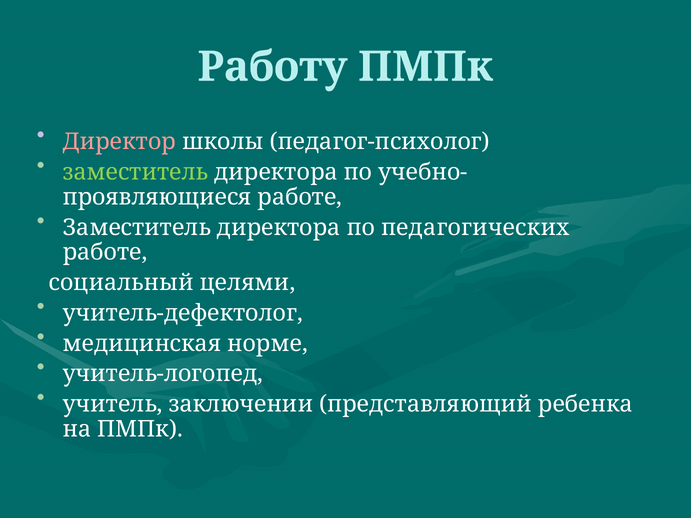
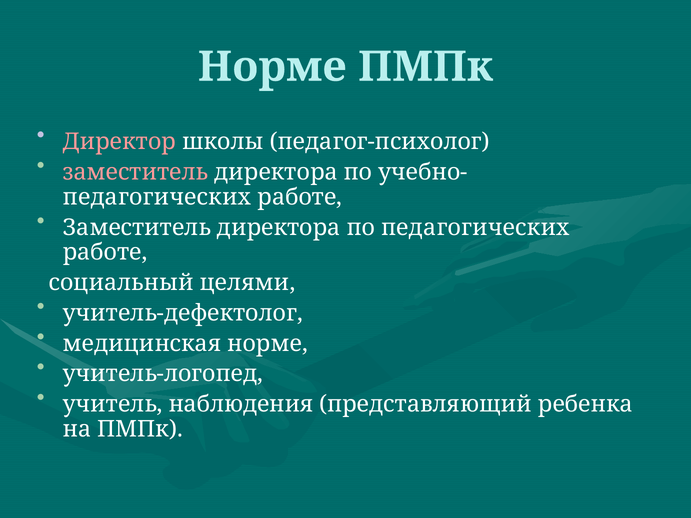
Работу: Работу -> Норме (272, 67)
заместитель colour: light green -> pink (135, 172)
проявляющиеся: проявляющиеся -> педагогических (157, 197)
заключении: заключении -> наблюдения (241, 404)
